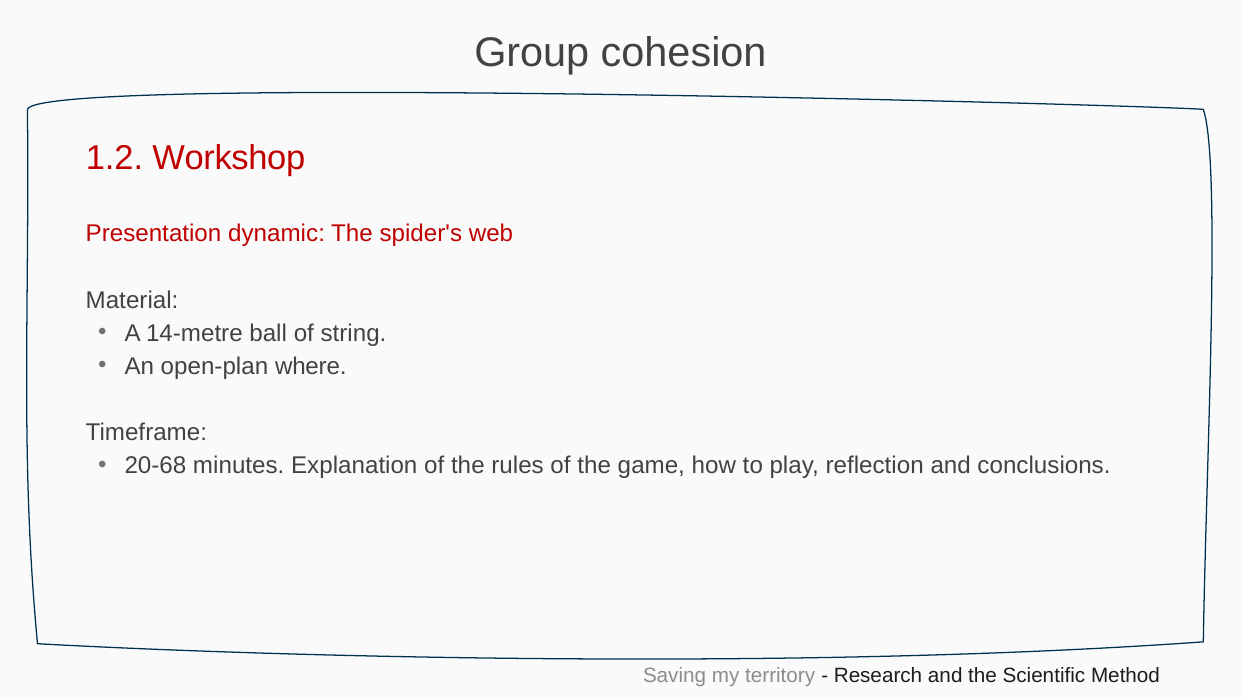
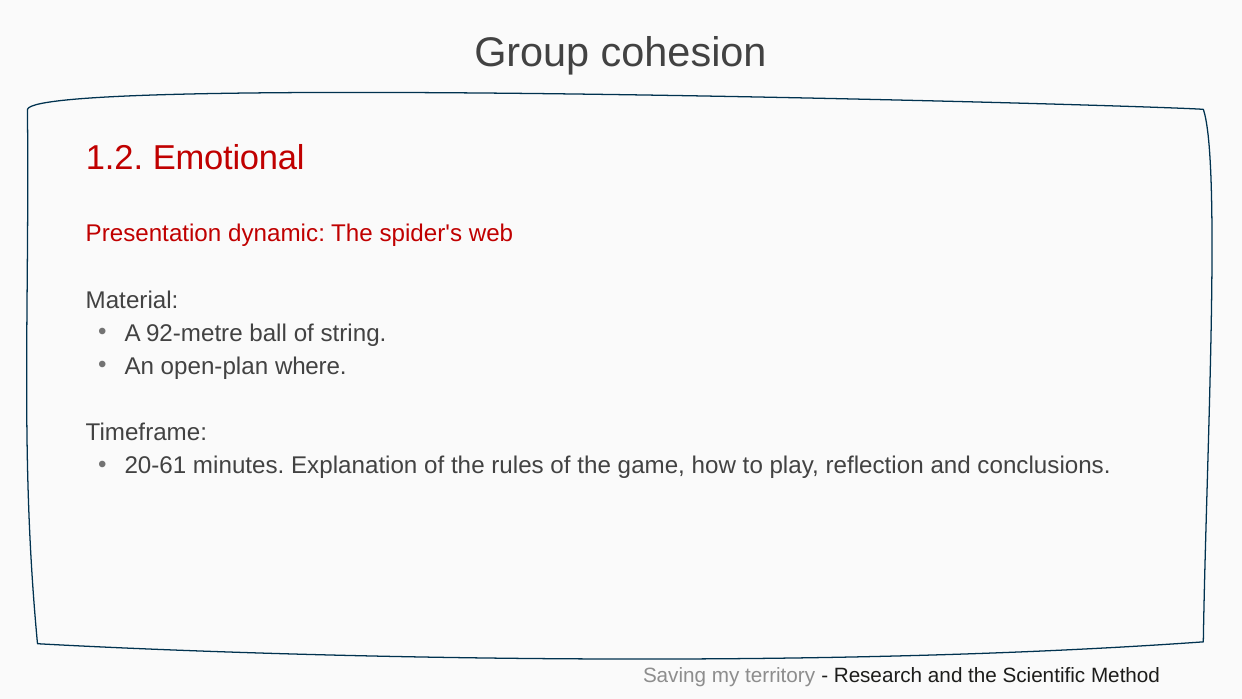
Workshop: Workshop -> Emotional (229, 158)
14-metre: 14-metre -> 92-metre (194, 333)
20-68: 20-68 -> 20-61 (155, 465)
